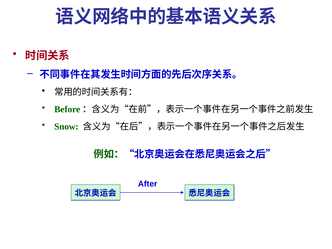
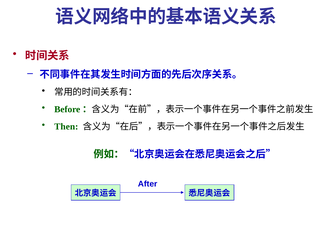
Snow: Snow -> Then (66, 127)
